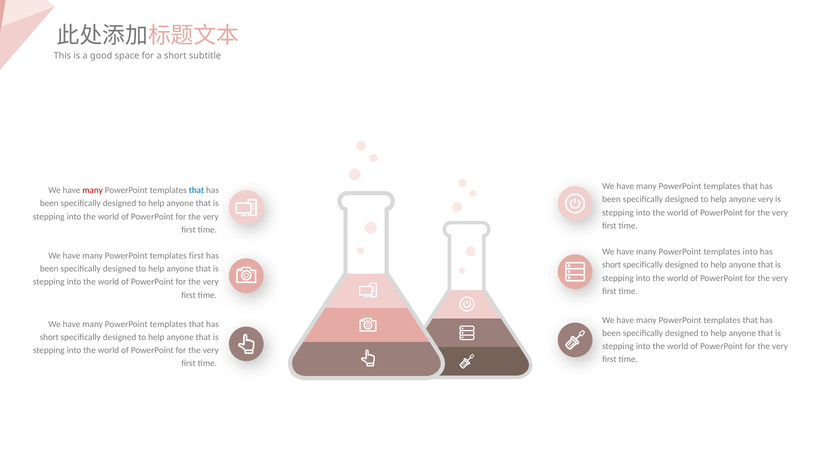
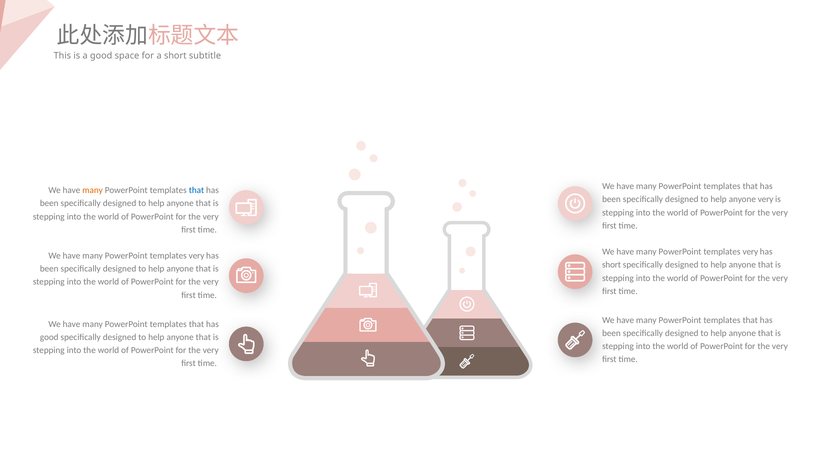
many colour: red -> orange (93, 190)
into: into -> very (750, 252)
first: first -> very (197, 256)
short: short -> good (49, 337)
